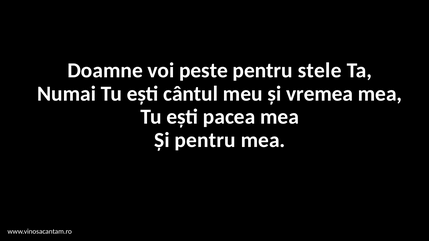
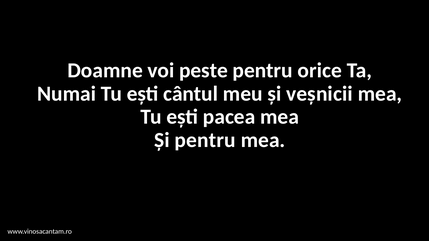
stele: stele -> orice (320, 71)
vremea: vremea -> veșnicii (319, 94)
